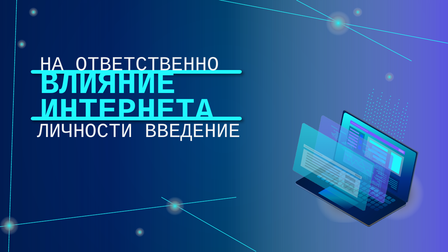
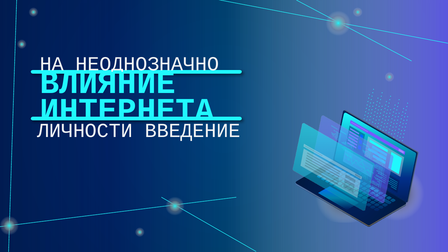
ОТВЕТСТВЕННО: ОТВЕТСТВЕННО -> НЕОДНОЗНАЧНО (147, 64)
